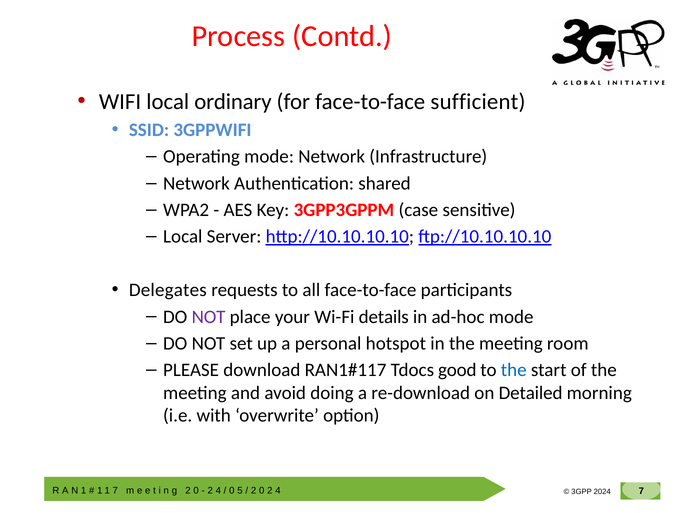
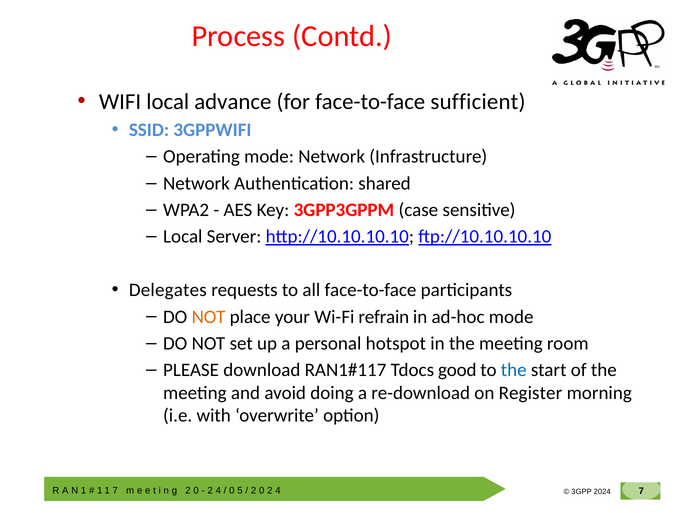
ordinary: ordinary -> advance (233, 101)
NOT colour: purple -> orange (209, 317)
details: details -> refrain (384, 317)
Detailed: Detailed -> Register (530, 393)
